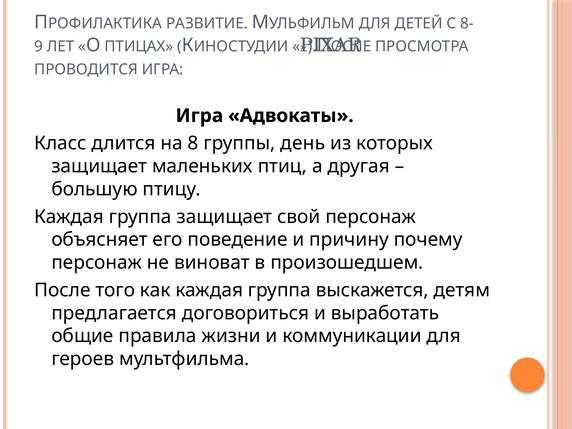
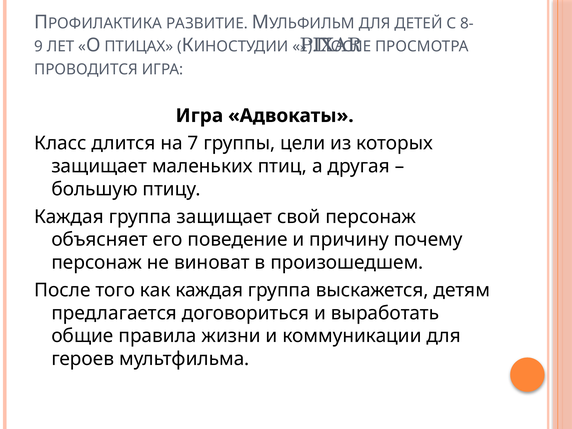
8: 8 -> 7 (193, 143)
день: день -> цели (303, 143)
